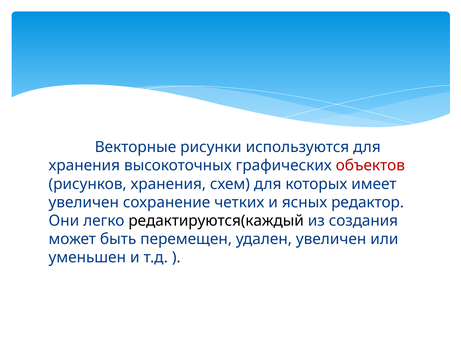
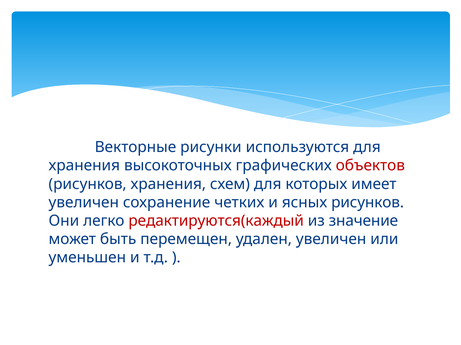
ясных редактор: редактор -> рисунков (368, 203)
редактируются(каждый colour: black -> red (216, 221)
создания: создания -> значение (363, 221)
